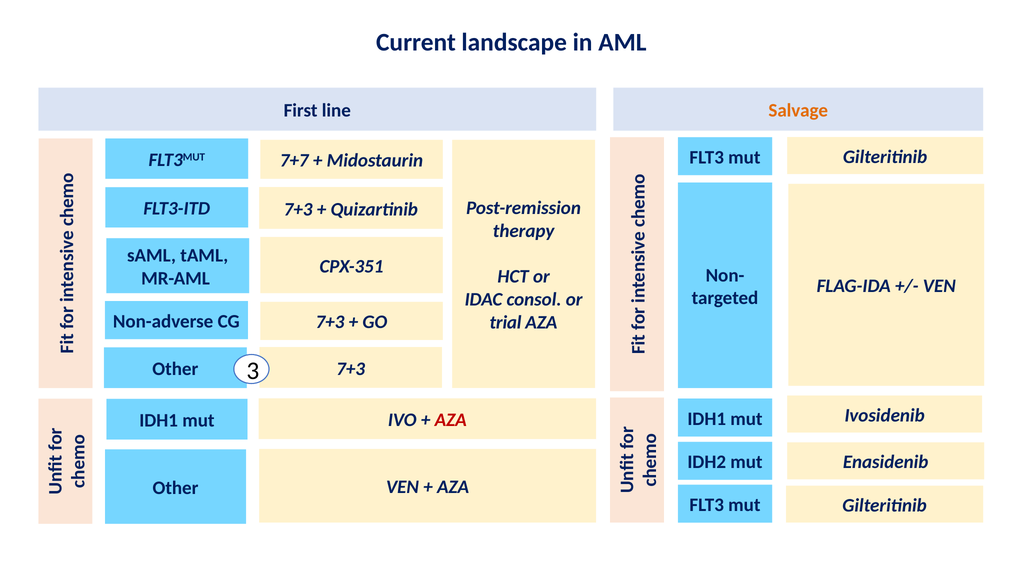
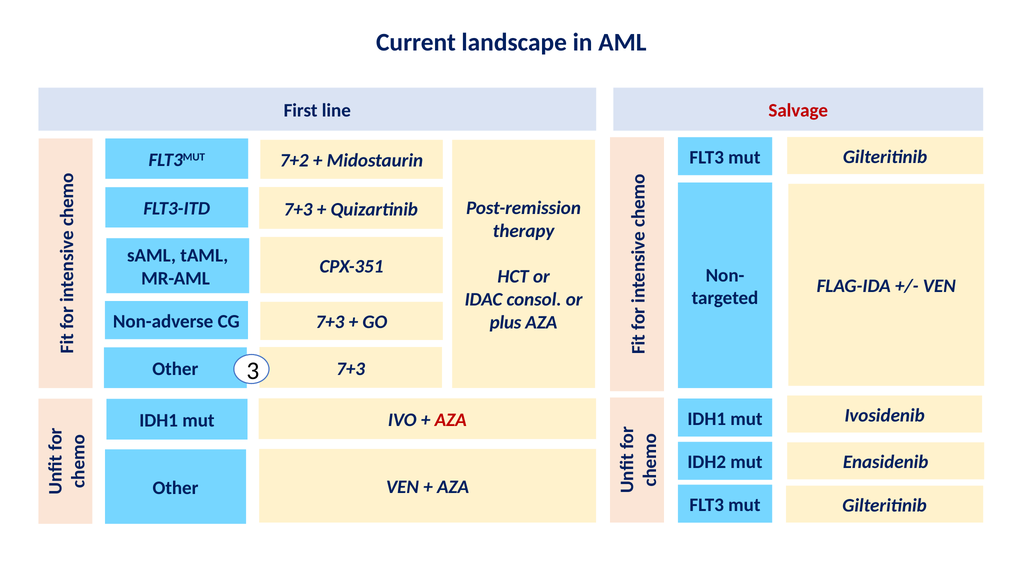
Salvage colour: orange -> red (798, 111)
7+7: 7+7 -> 7+2 (294, 161)
trial: trial -> plus (506, 322)
